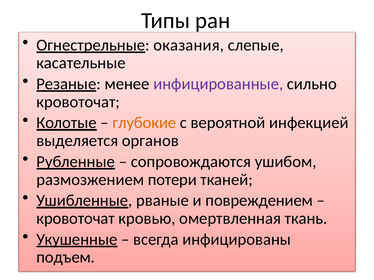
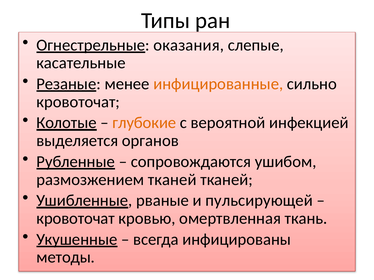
инфицированные colour: purple -> orange (218, 84)
размозжением потери: потери -> тканей (172, 180)
повреждением: повреждением -> пульсирующей (259, 201)
подъем: подъем -> методы (66, 258)
